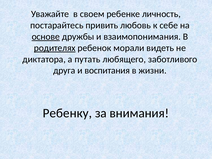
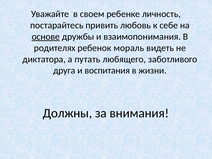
родителях underline: present -> none (55, 48)
морали: морали -> мораль (129, 48)
Ребенку: Ребенку -> Должны (67, 113)
